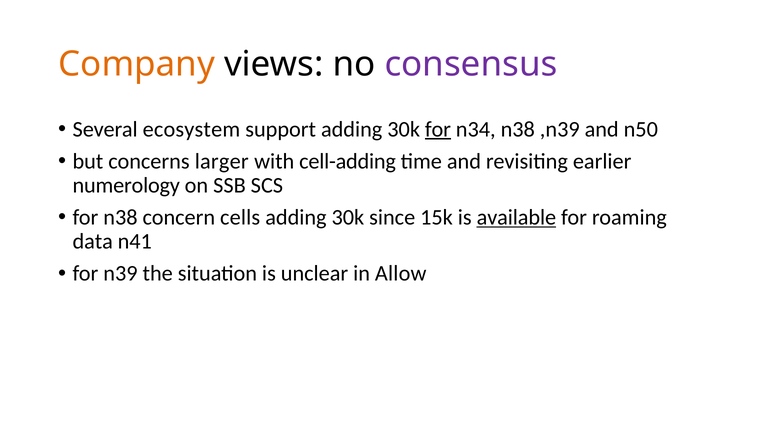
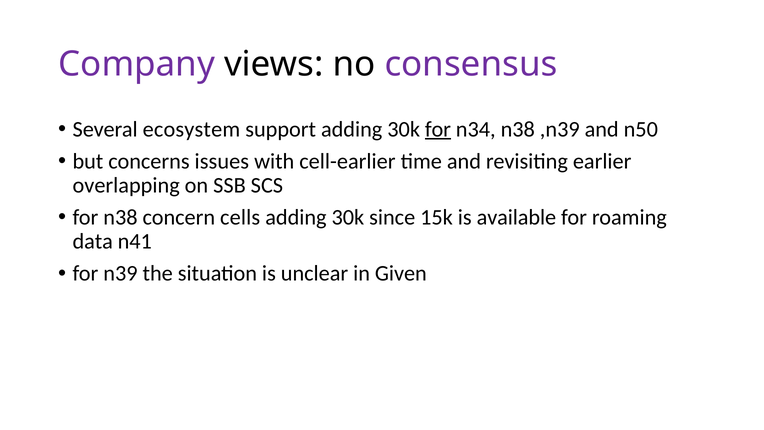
Company colour: orange -> purple (137, 64)
larger: larger -> issues (222, 161)
cell-adding: cell-adding -> cell-earlier (347, 161)
numerology: numerology -> overlapping (126, 185)
available underline: present -> none (516, 217)
Allow: Allow -> Given (401, 273)
